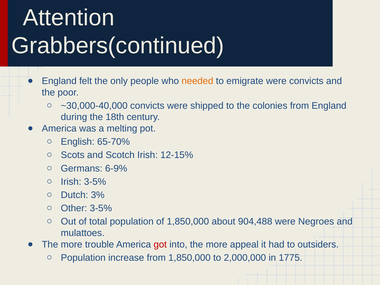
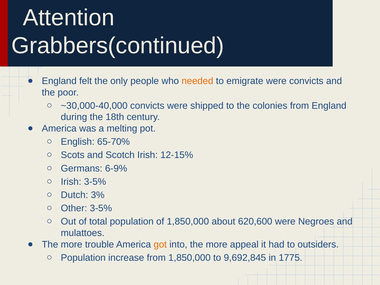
904,488: 904,488 -> 620,600 (255, 222)
got colour: red -> orange (160, 244)
2,000,000: 2,000,000 -> 9,692,845 (245, 258)
